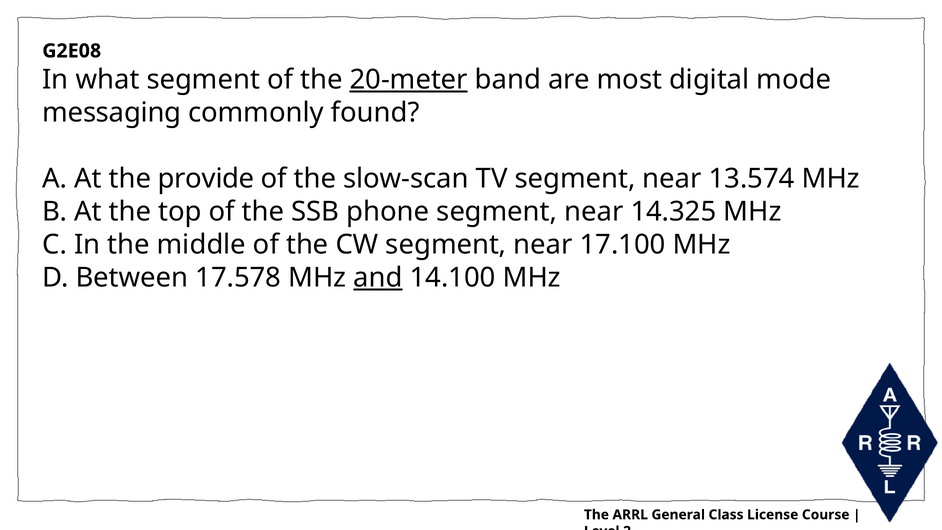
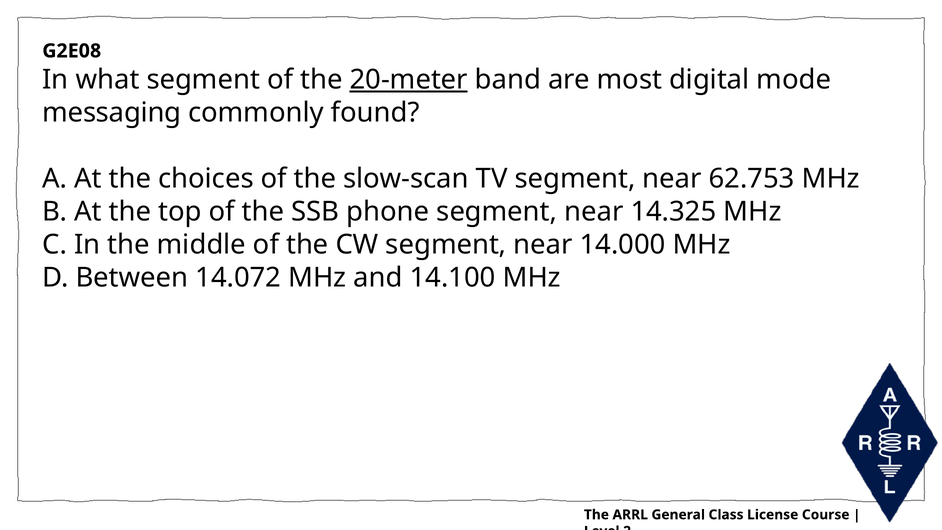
provide: provide -> choices (206, 179)
13.574: 13.574 -> 62.753 (752, 179)
17.100: 17.100 -> 14.000 (623, 245)
17.578: 17.578 -> 14.072 (238, 278)
and underline: present -> none (378, 278)
